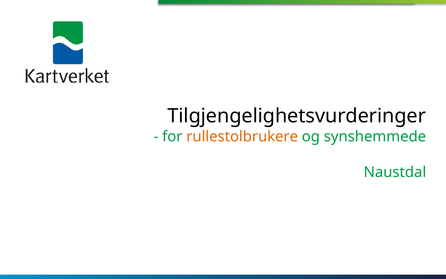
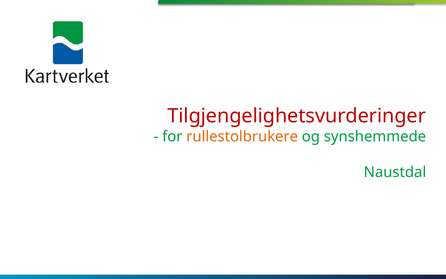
Tilgjengelighetsvurderinger colour: black -> red (297, 116)
